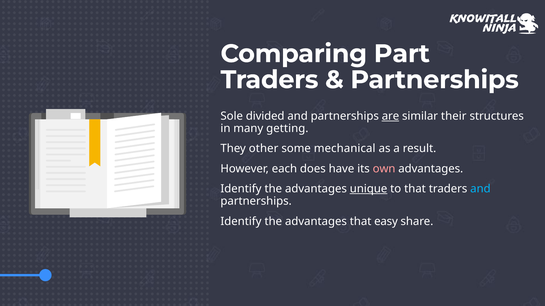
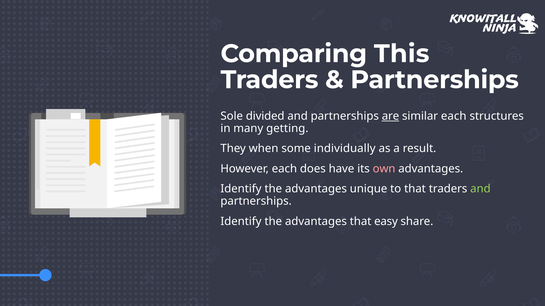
Part: Part -> This (402, 54)
similar their: their -> each (454, 116)
other: other -> when (264, 149)
mechanical: mechanical -> individually (345, 149)
unique underline: present -> none (369, 189)
and colour: light blue -> light green (480, 189)
